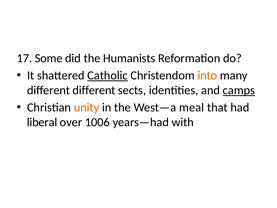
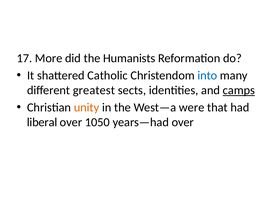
Some: Some -> More (49, 58)
Catholic underline: present -> none (108, 75)
into colour: orange -> blue (207, 75)
different different: different -> greatest (94, 90)
meal: meal -> were (192, 107)
1006: 1006 -> 1050 (97, 122)
years—had with: with -> over (183, 122)
